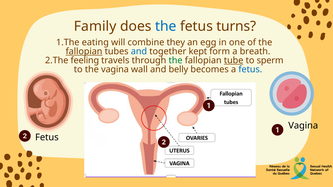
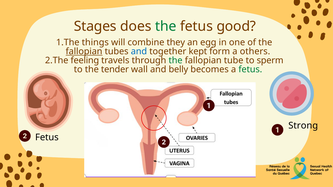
Family: Family -> Stages (95, 26)
the colour: blue -> green (166, 26)
turns: turns -> good (236, 26)
eating: eating -> things (95, 42)
breath: breath -> others (255, 52)
tube underline: present -> none (234, 61)
the vagina: vagina -> tender (115, 70)
fetus colour: blue -> green (250, 70)
Vagina: Vagina -> Strong (303, 126)
